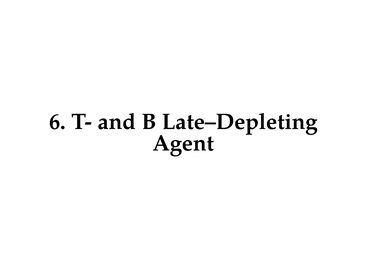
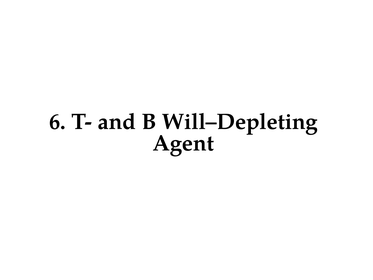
Late–Depleting: Late–Depleting -> Will–Depleting (240, 122)
